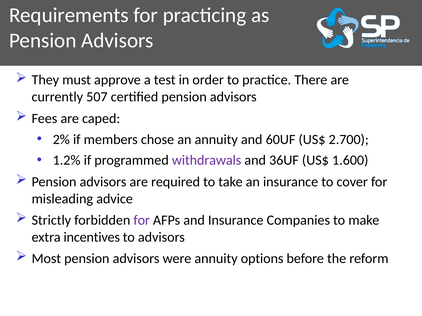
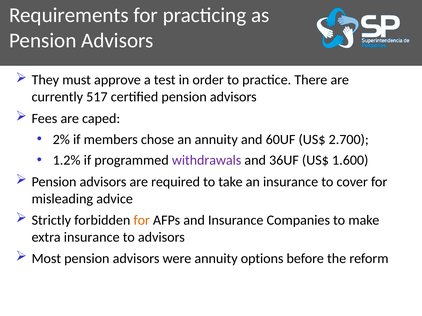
507: 507 -> 517 (97, 97)
for colour: purple -> orange (142, 221)
extra incentives: incentives -> insurance (92, 237)
